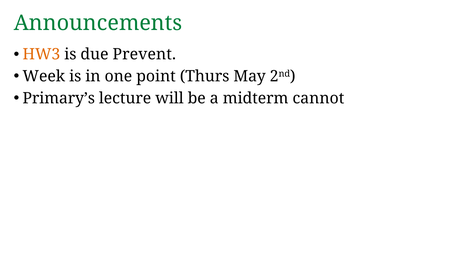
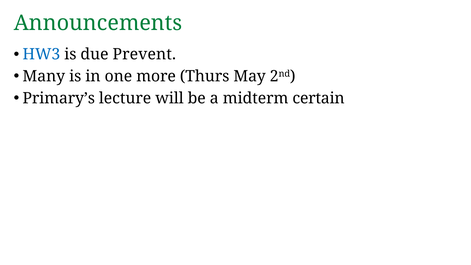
HW3 colour: orange -> blue (41, 54)
Week: Week -> Many (44, 76)
point: point -> more (156, 76)
cannot: cannot -> certain (319, 98)
